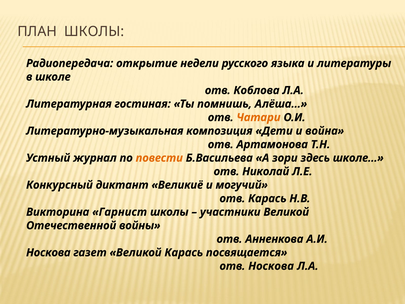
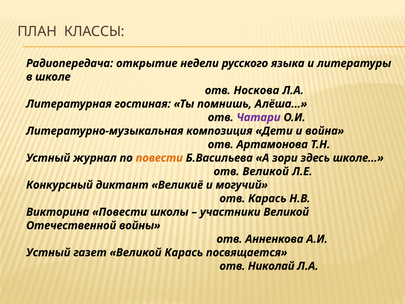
ПЛАН ШКОЛЫ: ШКОЛЫ -> КЛАССЫ (94, 32)
Коблова: Коблова -> Носкова (256, 90)
Чатари colour: orange -> purple (258, 117)
отв Николай: Николай -> Великой (266, 171)
Викторина Гарнист: Гарнист -> Повести (120, 212)
Носкова: Носкова -> Устный (48, 252)
отв Носкова: Носкова -> Николай (271, 266)
